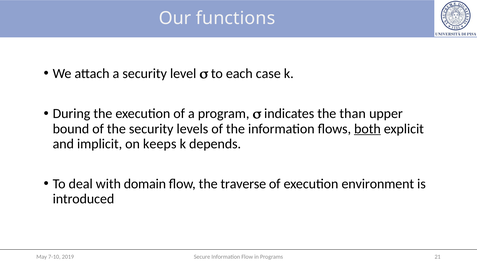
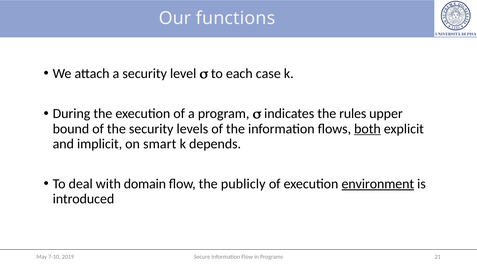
than: than -> rules (353, 113)
keeps: keeps -> smart (160, 143)
traverse: traverse -> publicly (243, 183)
environment underline: none -> present (378, 183)
